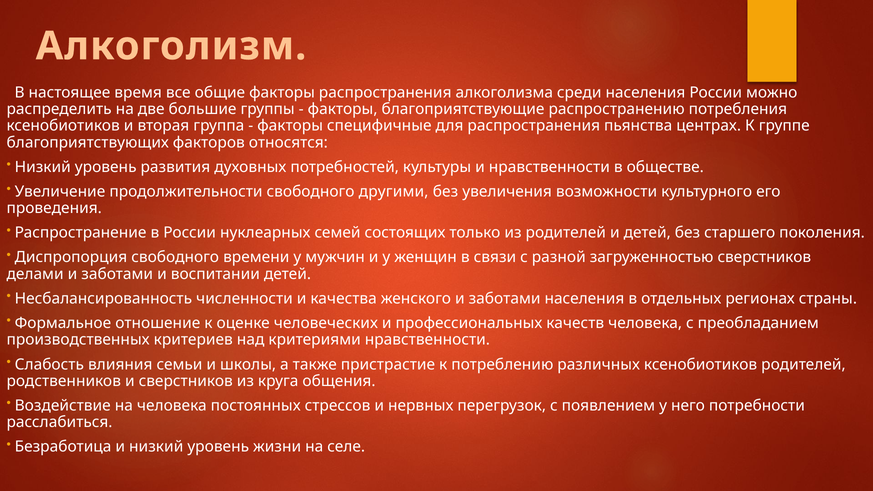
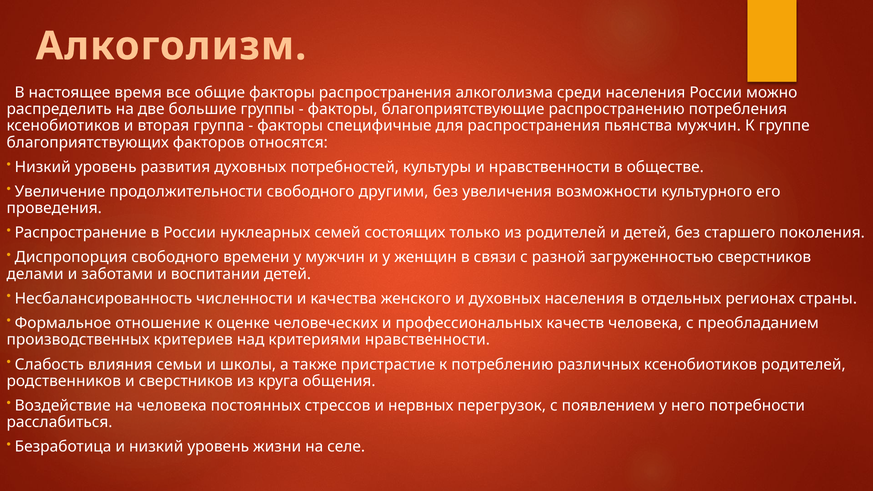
пьянства центрах: центрах -> мужчин (709, 126)
женского и заботами: заботами -> духовных (505, 299)
